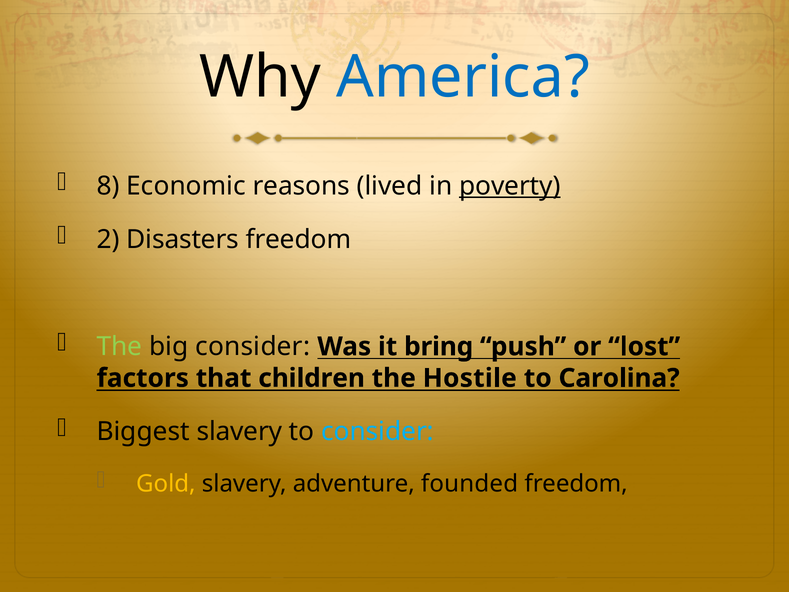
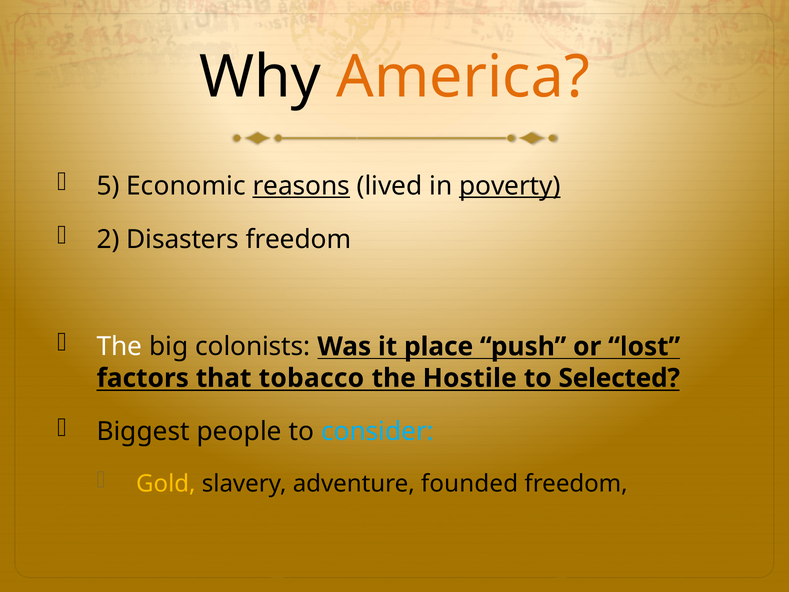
America colour: blue -> orange (463, 77)
8: 8 -> 5 (108, 186)
reasons underline: none -> present (301, 186)
The colour: light green -> white (119, 346)
big consider: consider -> colonists (253, 346)
bring: bring -> place (439, 346)
children: children -> tobacco (311, 378)
Carolina: Carolina -> Selected (619, 378)
Biggest slavery: slavery -> people (239, 431)
